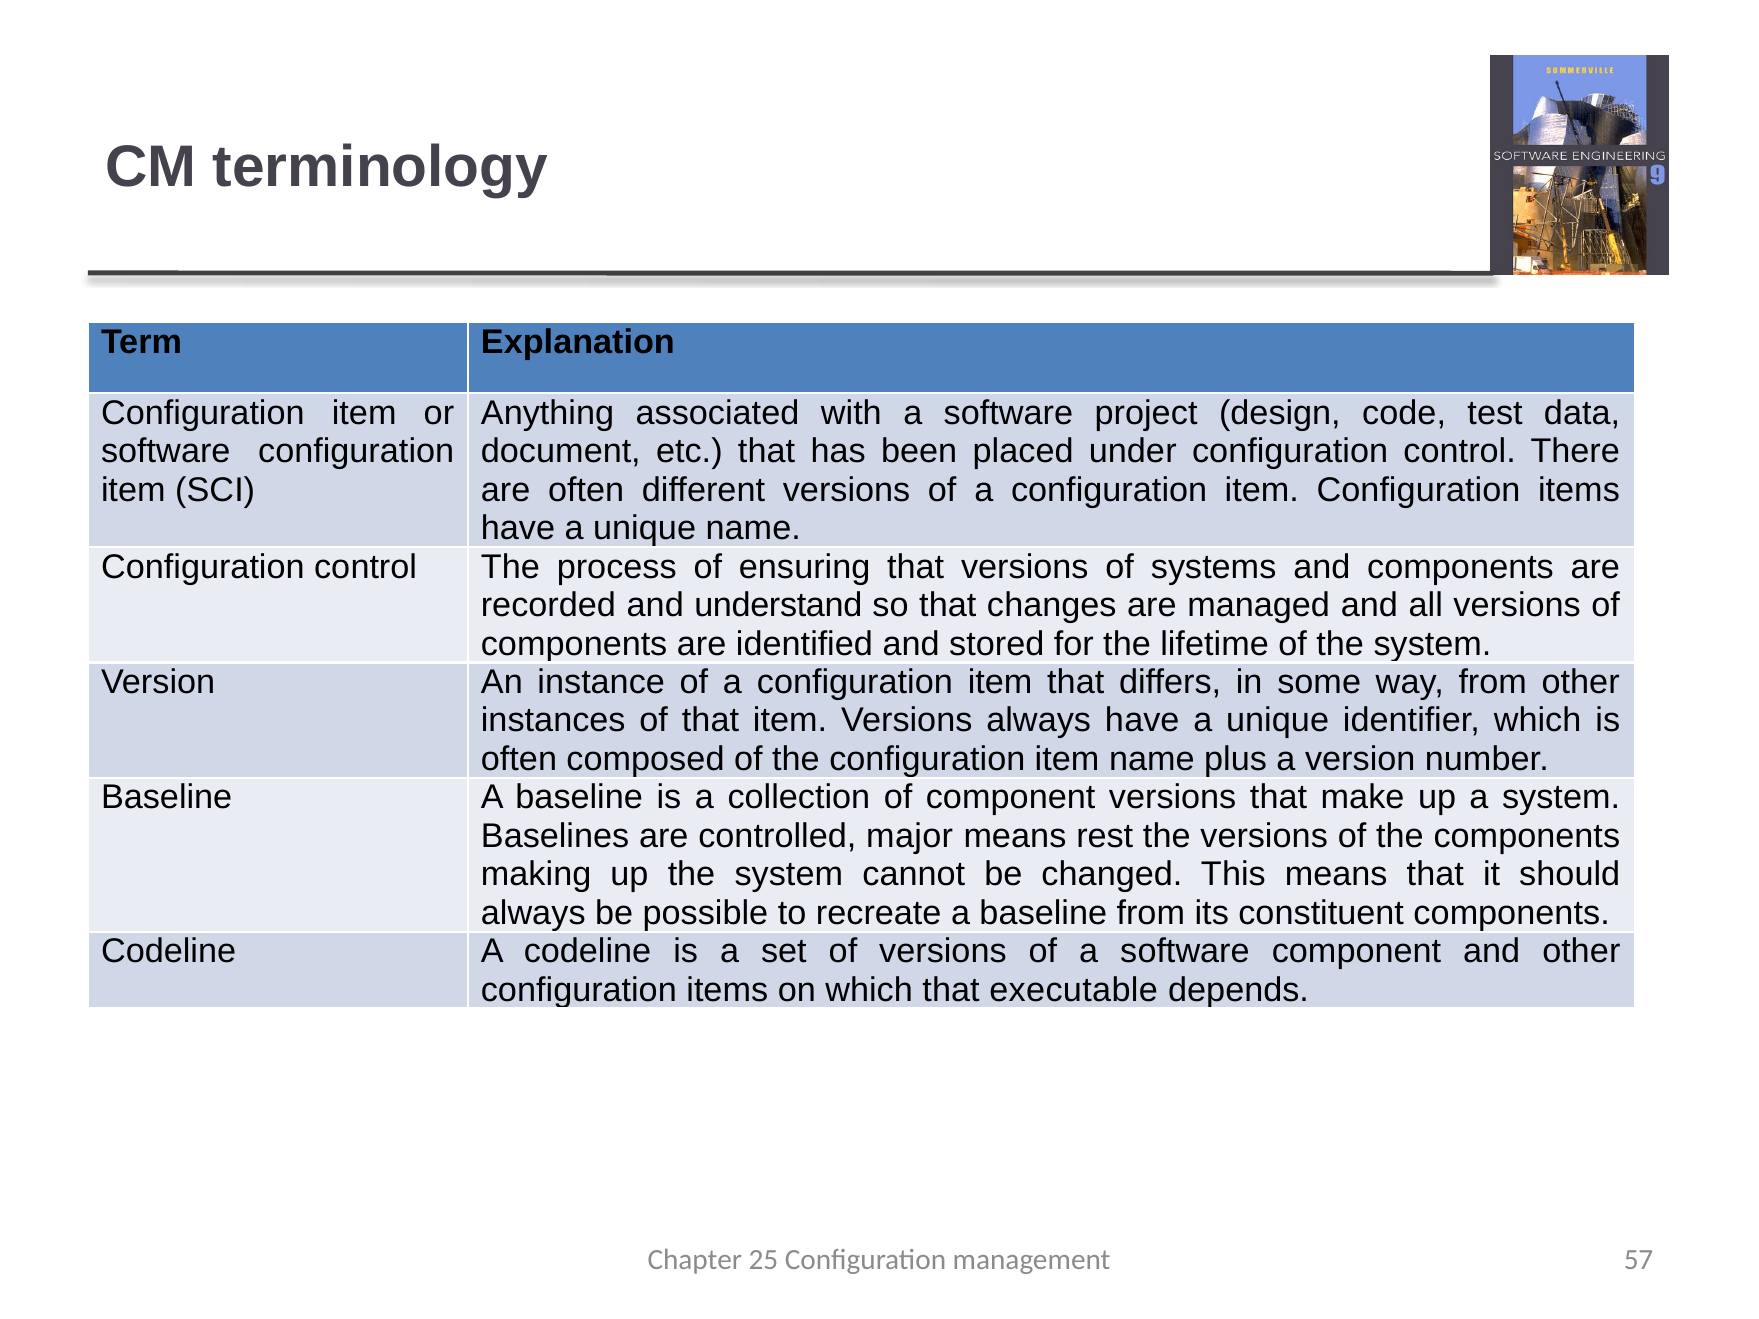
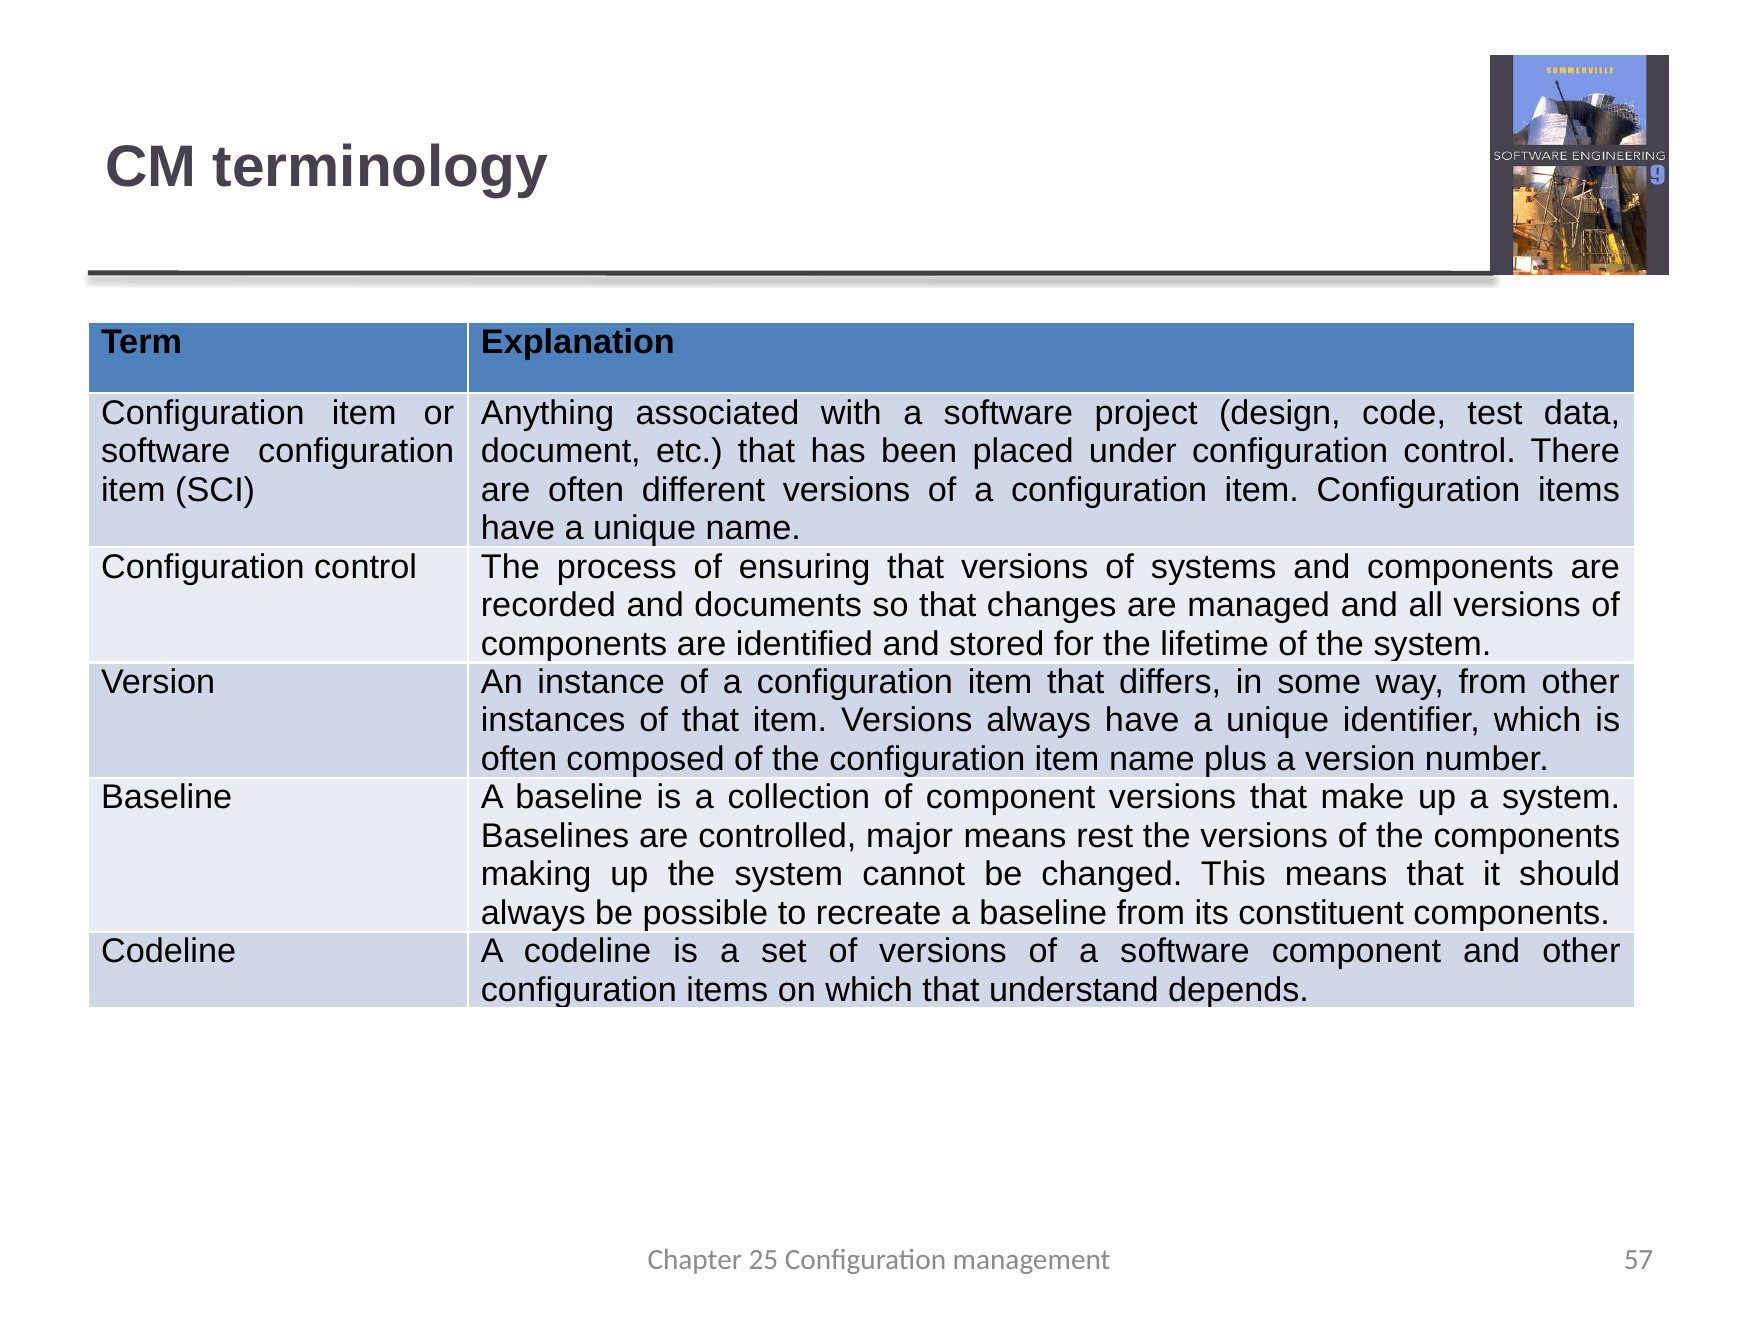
understand: understand -> documents (778, 605)
executable: executable -> understand (1074, 990)
